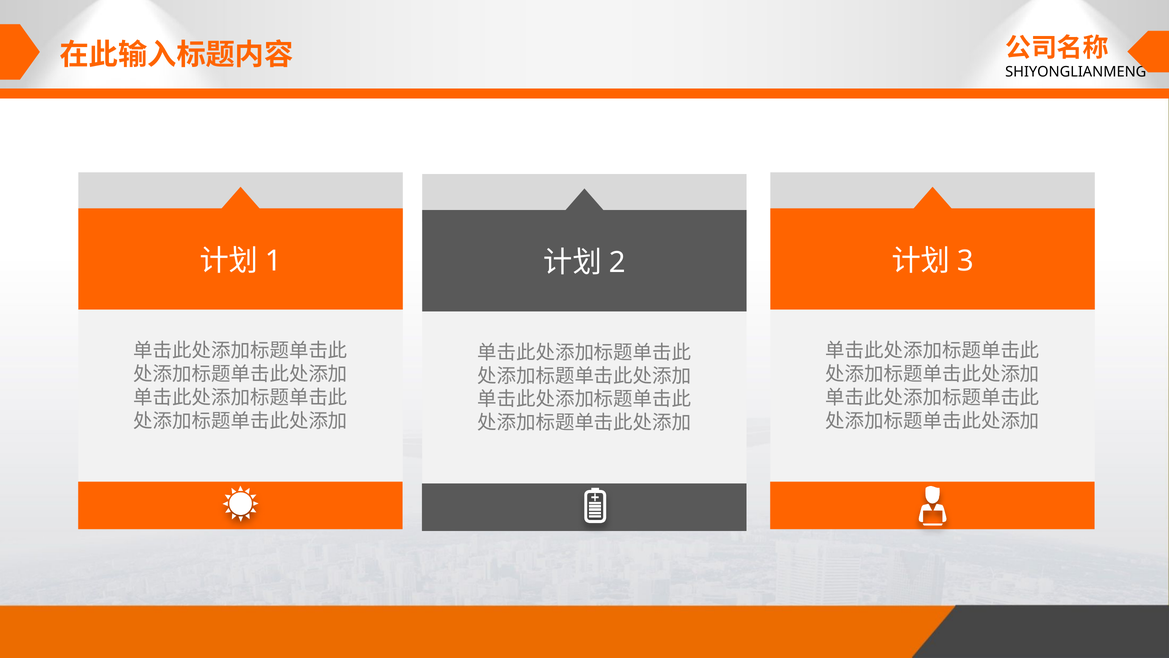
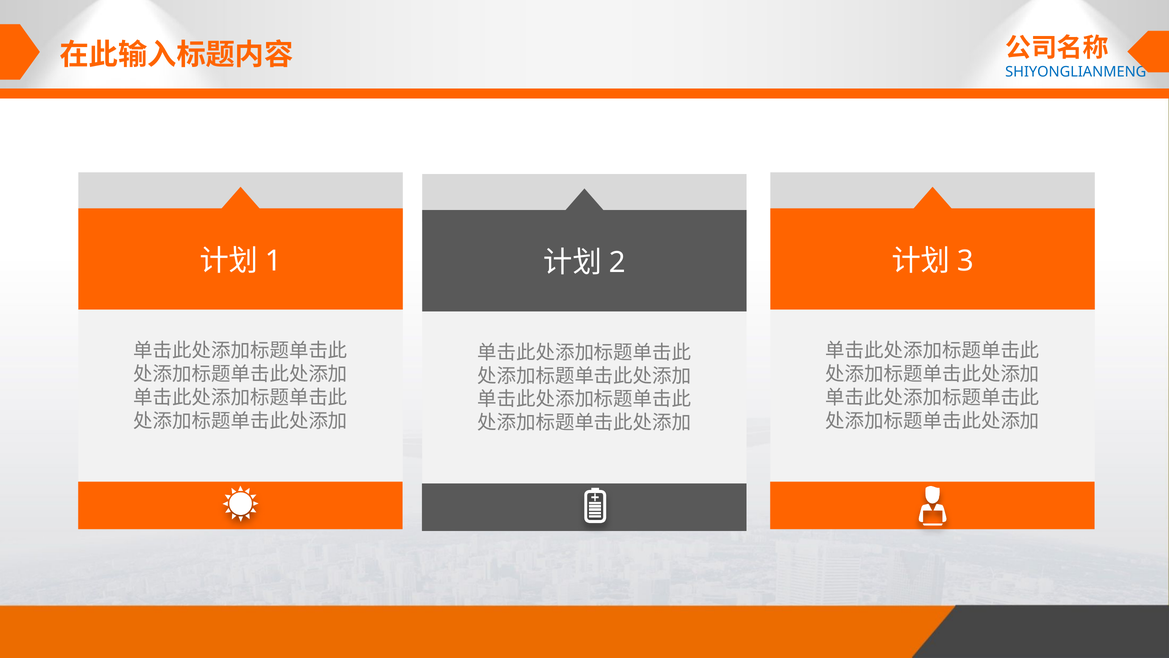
SHIYONGLIANMENG colour: black -> blue (1076, 72)
